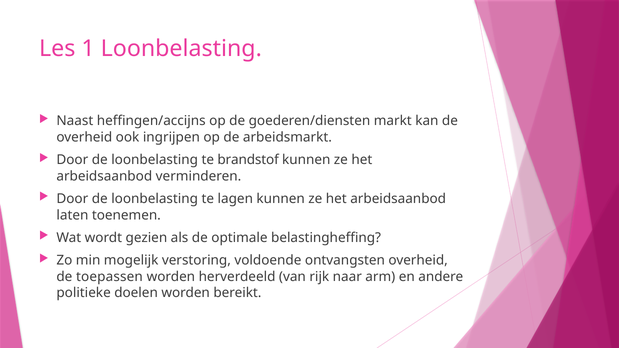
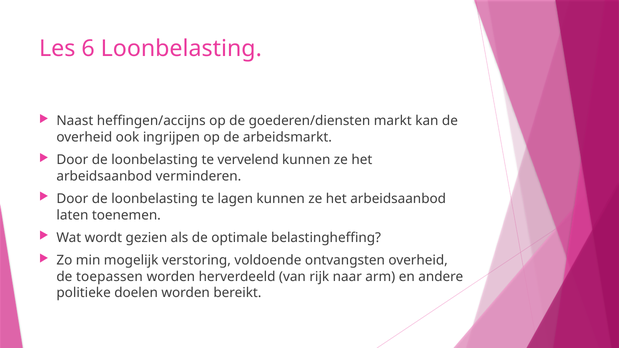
1: 1 -> 6 (88, 49)
brandstof: brandstof -> vervelend (248, 160)
